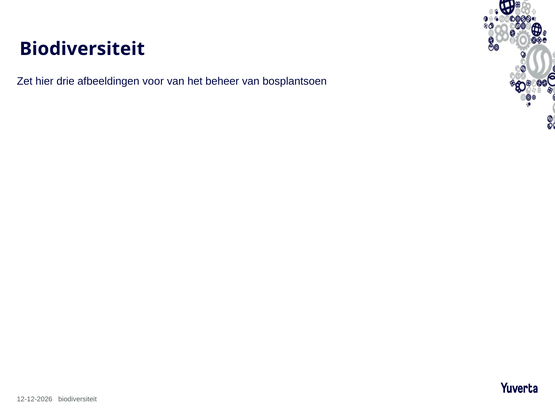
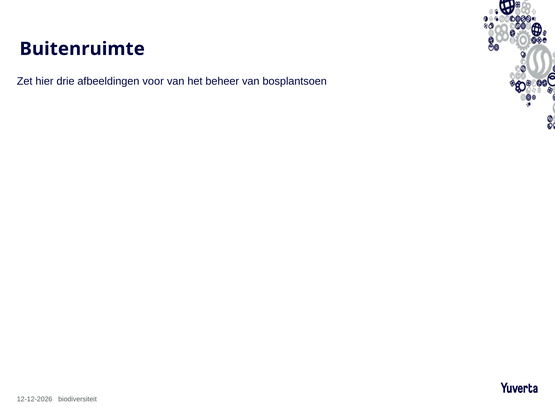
Biodiversiteit: Biodiversiteit -> Buitenruimte (82, 49)
